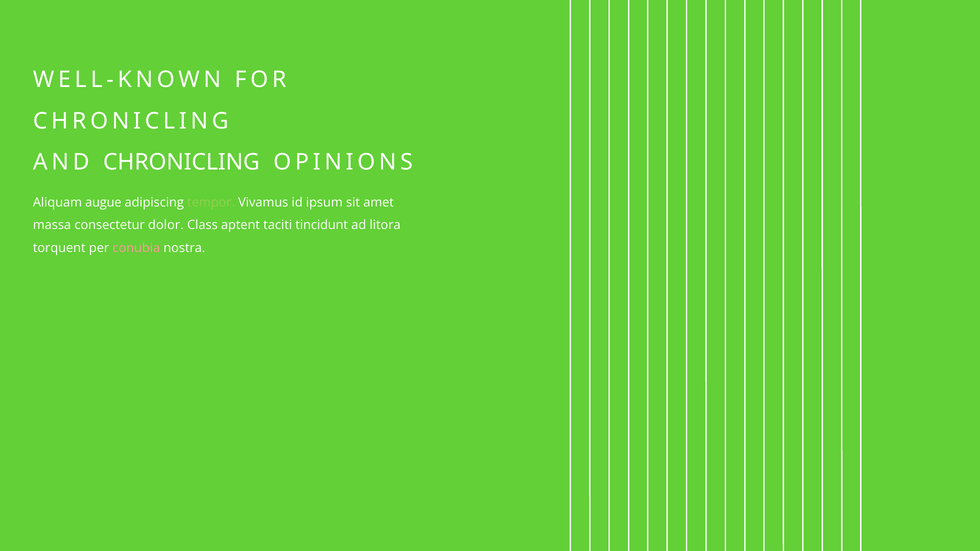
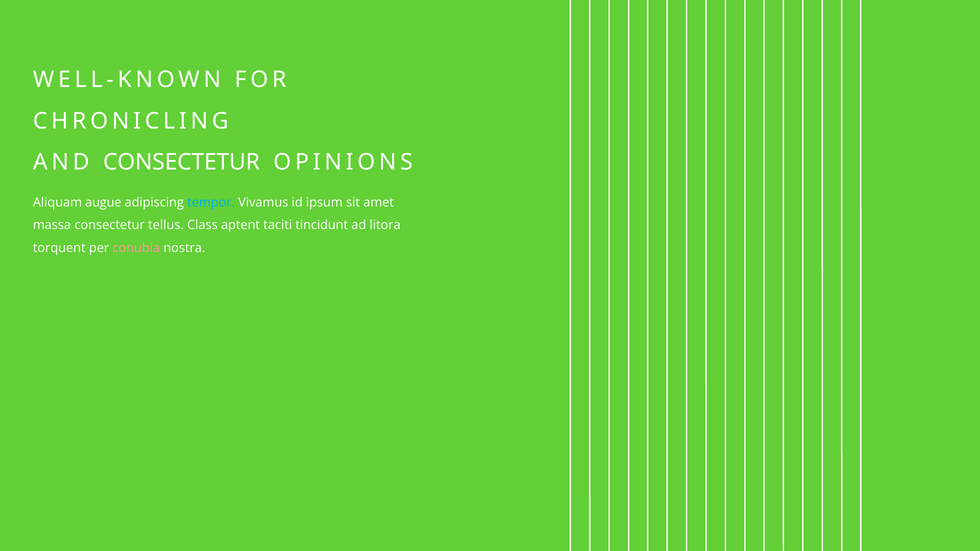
AND CHRONICLING: CHRONICLING -> CONSECTETUR (181, 162)
tempor colour: light green -> light blue (211, 202)
dolor: dolor -> tellus (166, 225)
